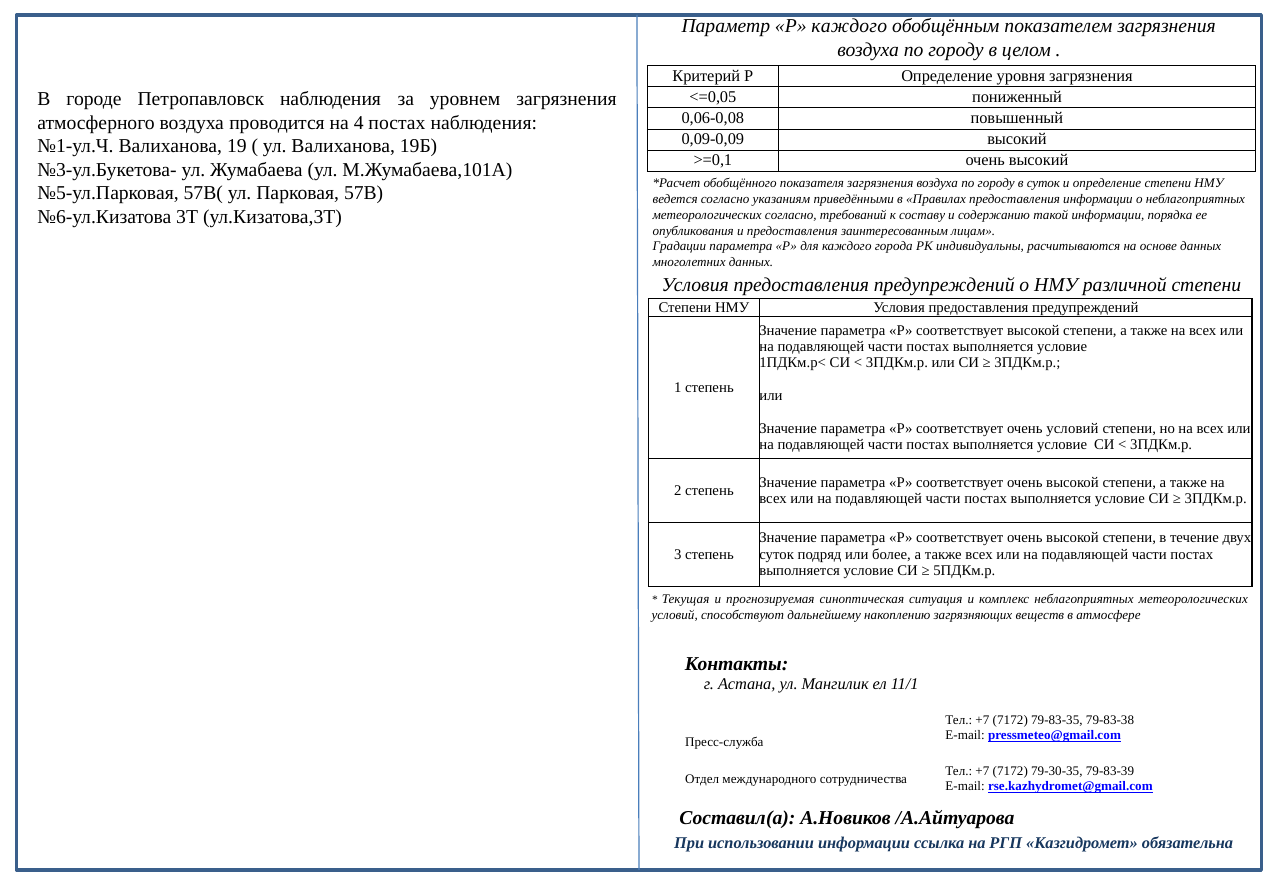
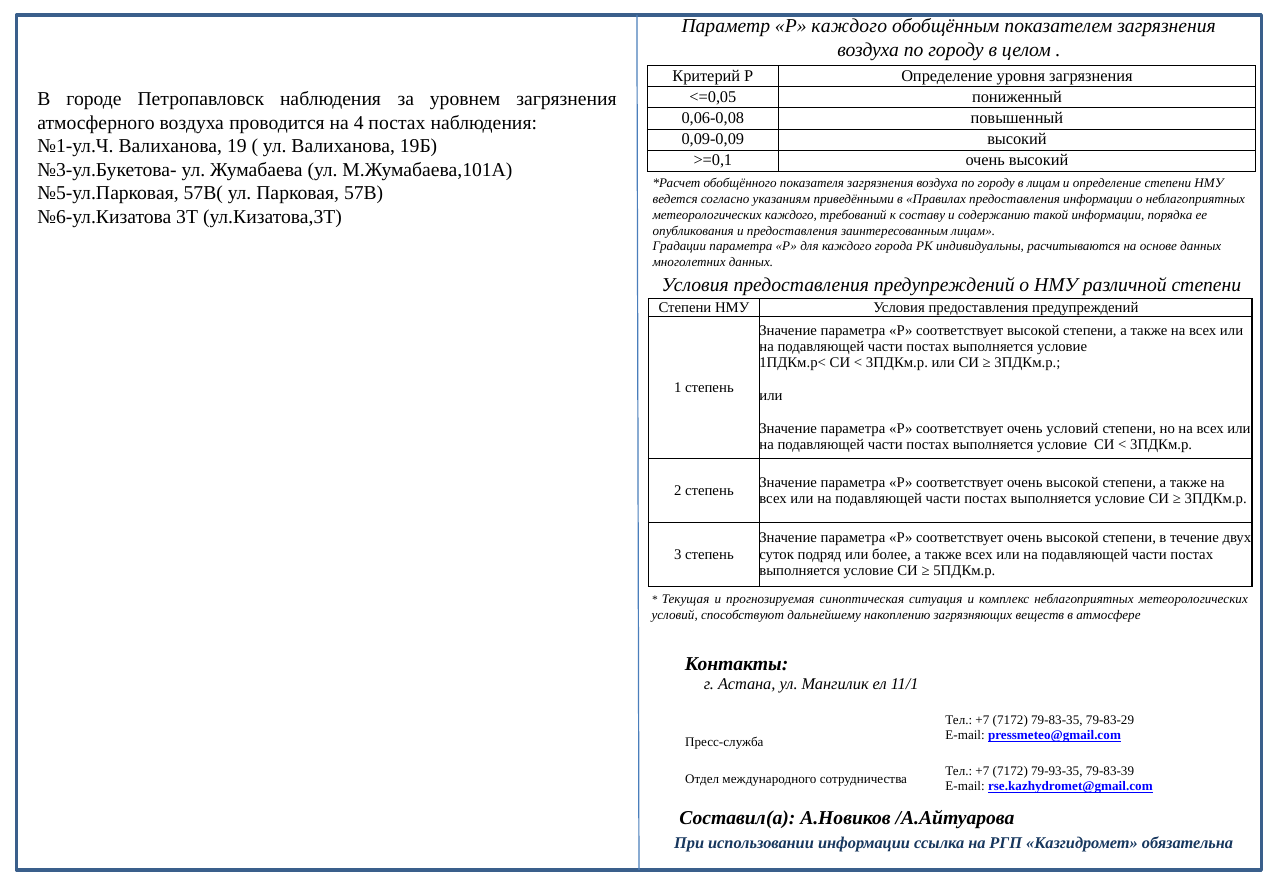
в суток: суток -> лицам (1043, 184)
метеорологических согласно: согласно -> каждого (791, 215)
79-83-38: 79-83-38 -> 79-83-29 (1110, 720)
79-30-35: 79-30-35 -> 79-93-35 (1057, 771)
